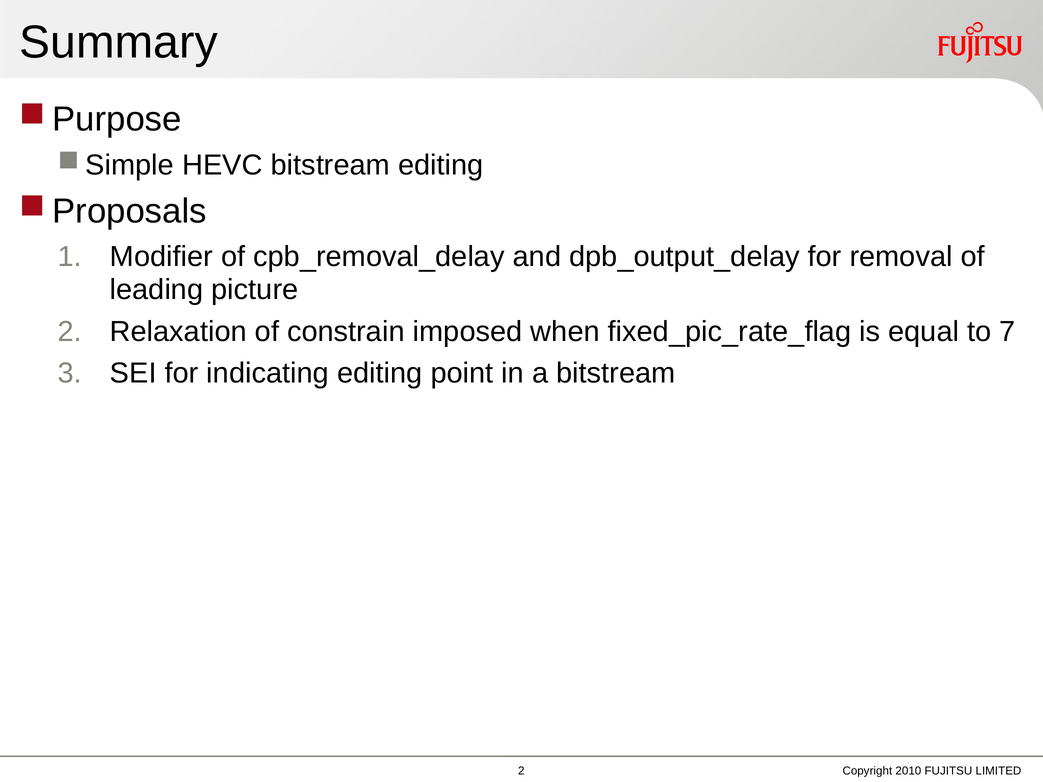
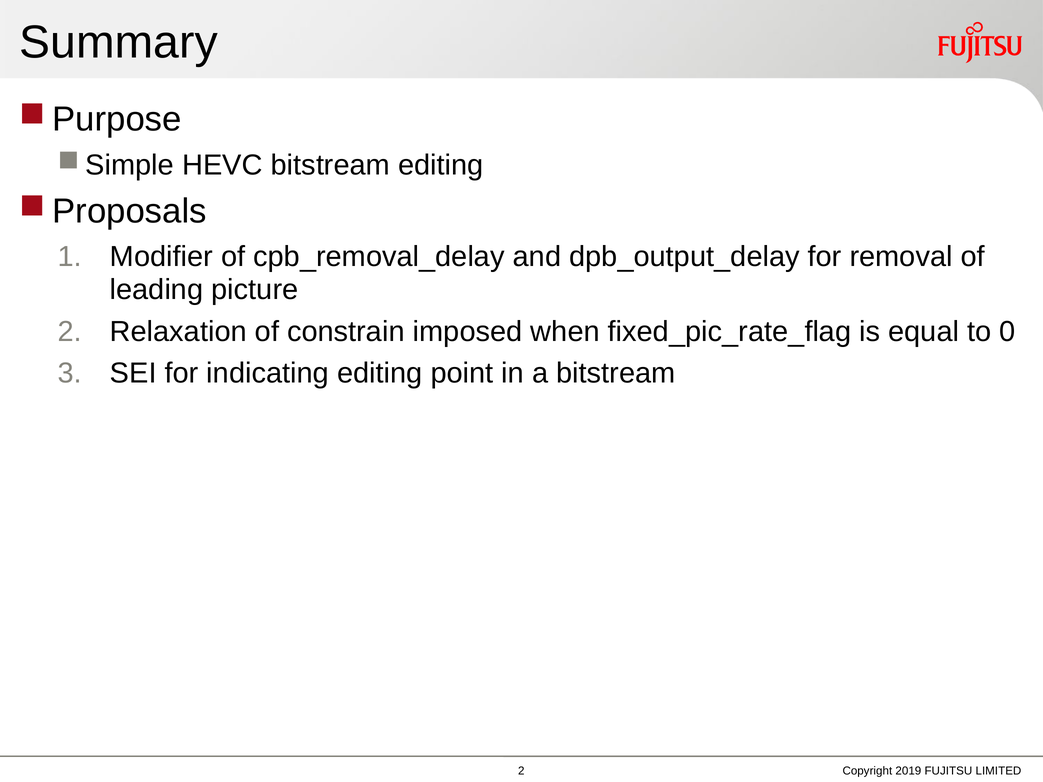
7: 7 -> 0 (1008, 332)
2010: 2010 -> 2019 (908, 771)
